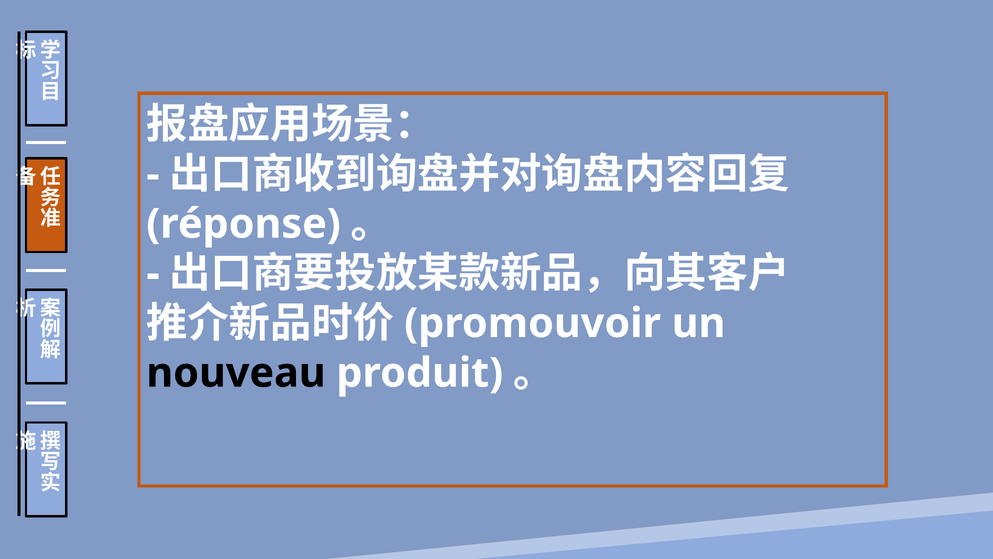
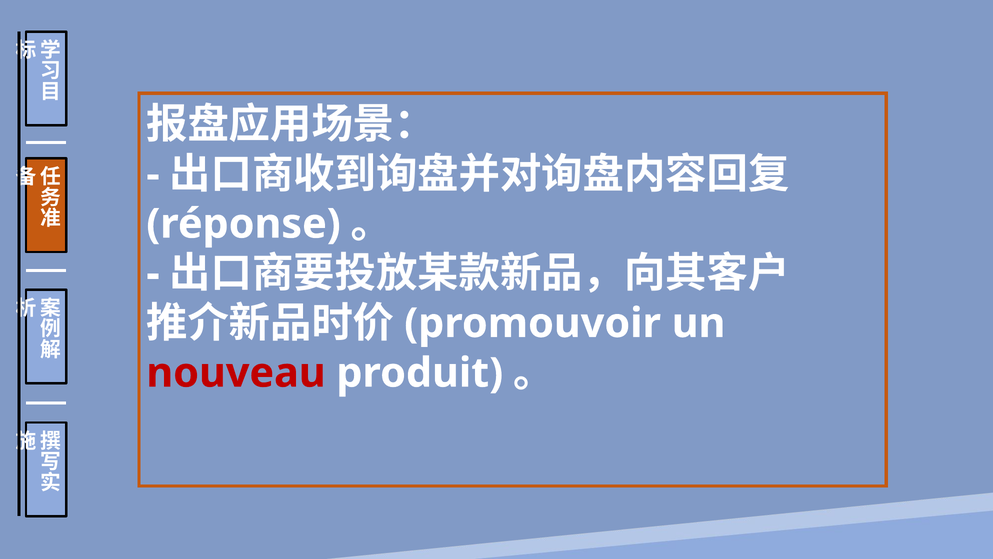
nouveau colour: black -> red (236, 373)
